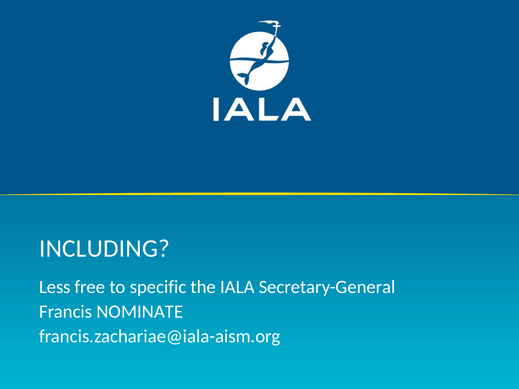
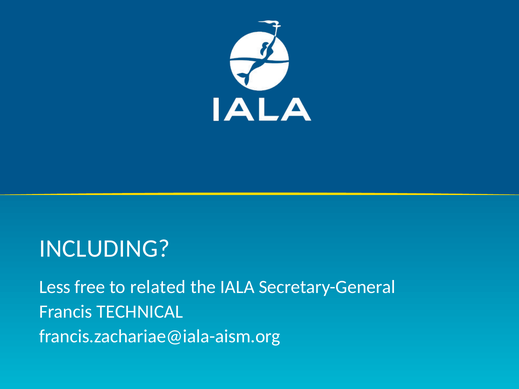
specific: specific -> related (158, 287)
NOMINATE: NOMINATE -> TECHNICAL (140, 312)
